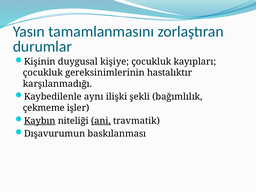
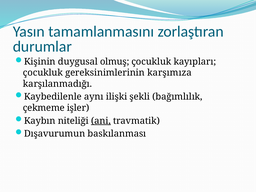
kişiye: kişiye -> olmuş (115, 62)
hastalıktır: hastalıktır -> karşımıza (169, 73)
Kaybın underline: present -> none (40, 121)
